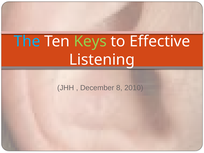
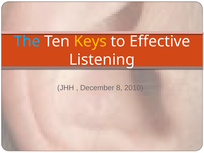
Keys colour: light green -> yellow (90, 41)
